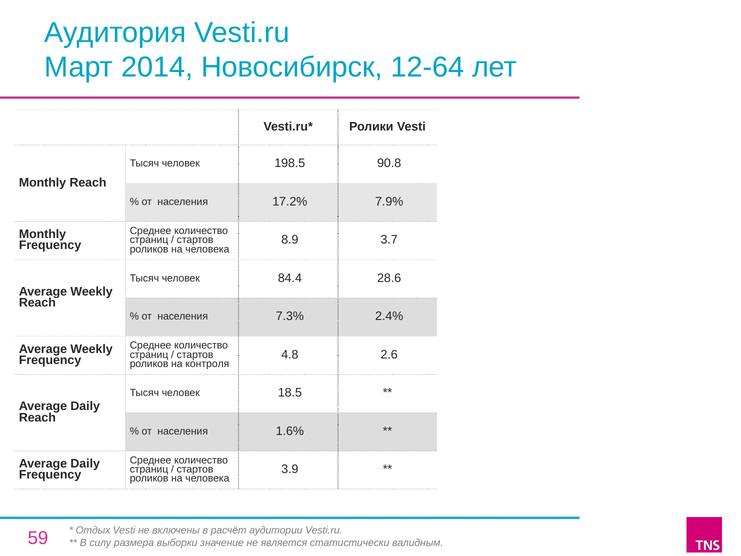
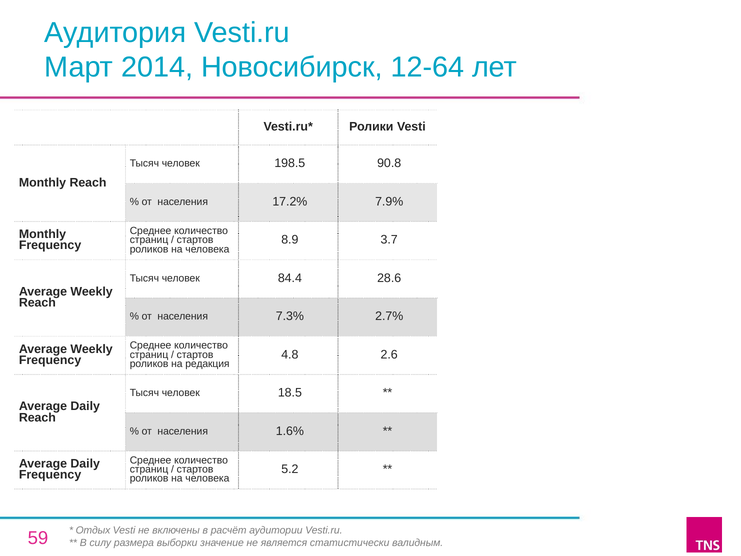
2.4%: 2.4% -> 2.7% (389, 316)
контроля: контроля -> редакция (207, 364)
3.9: 3.9 -> 5.2 (290, 469)
